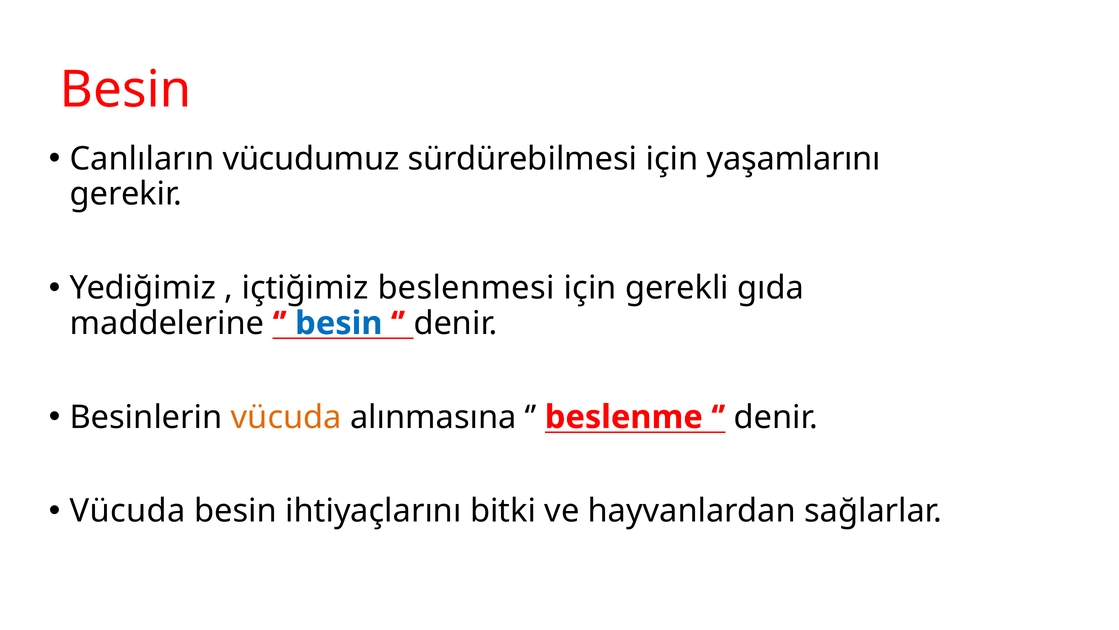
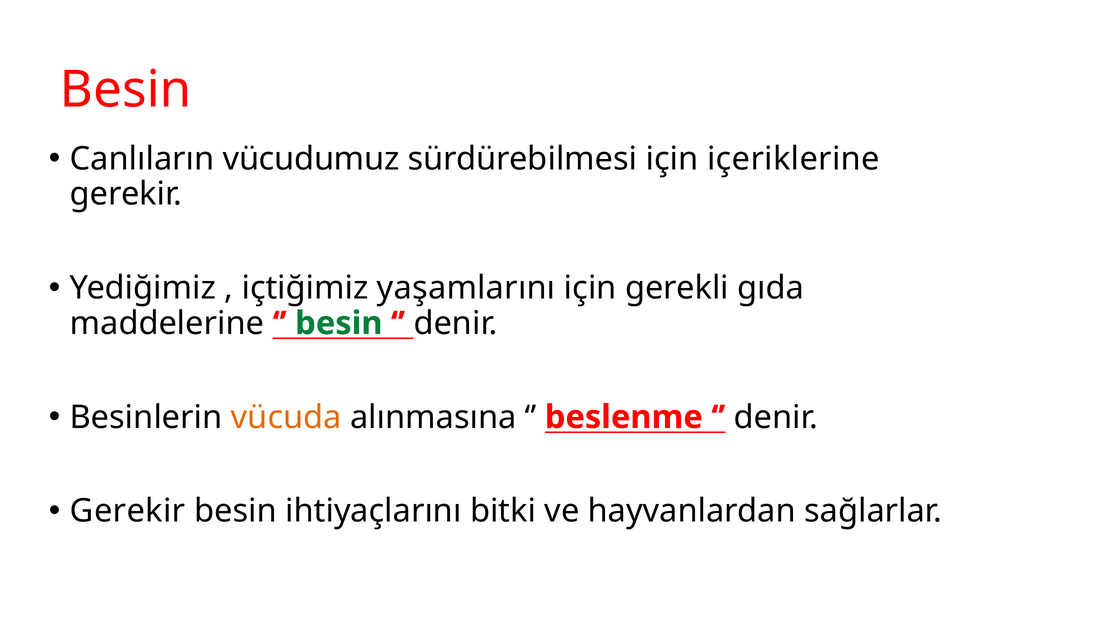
yaşamlarını: yaşamlarını -> içeriklerine (793, 159)
beslenmesi: beslenmesi -> yaşamlarını (466, 288)
besin colour: blue -> green (339, 323)
Vücuda: Vücuda -> Gerekir (128, 511)
